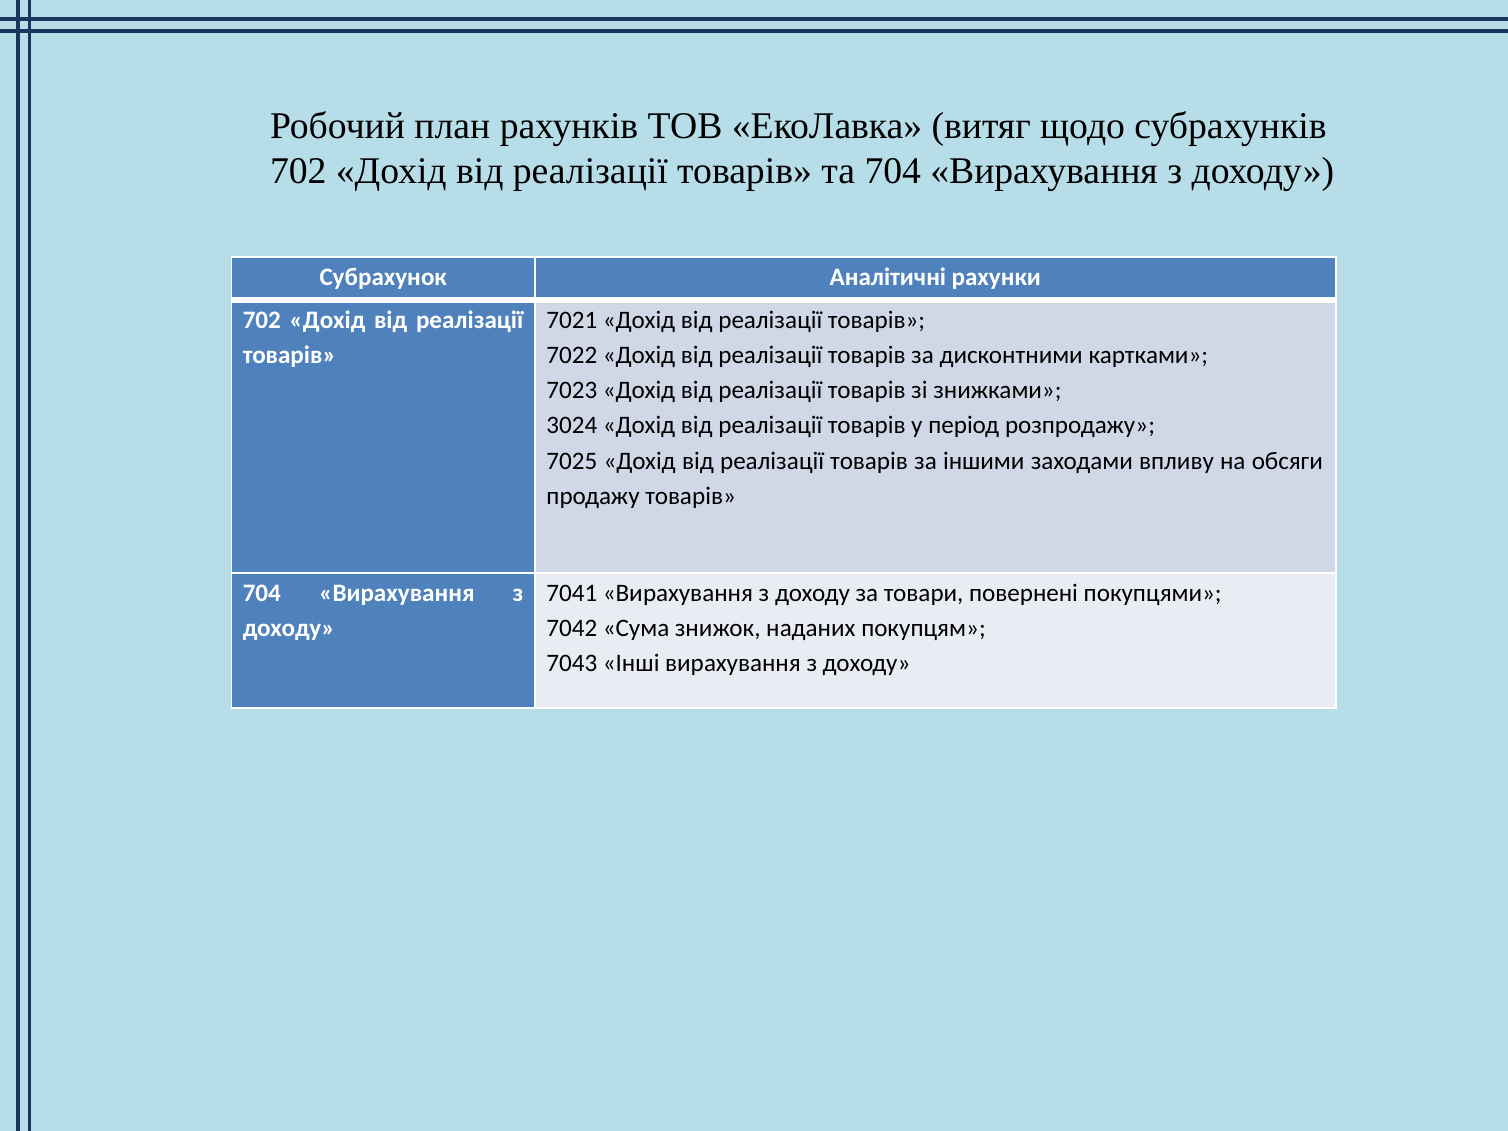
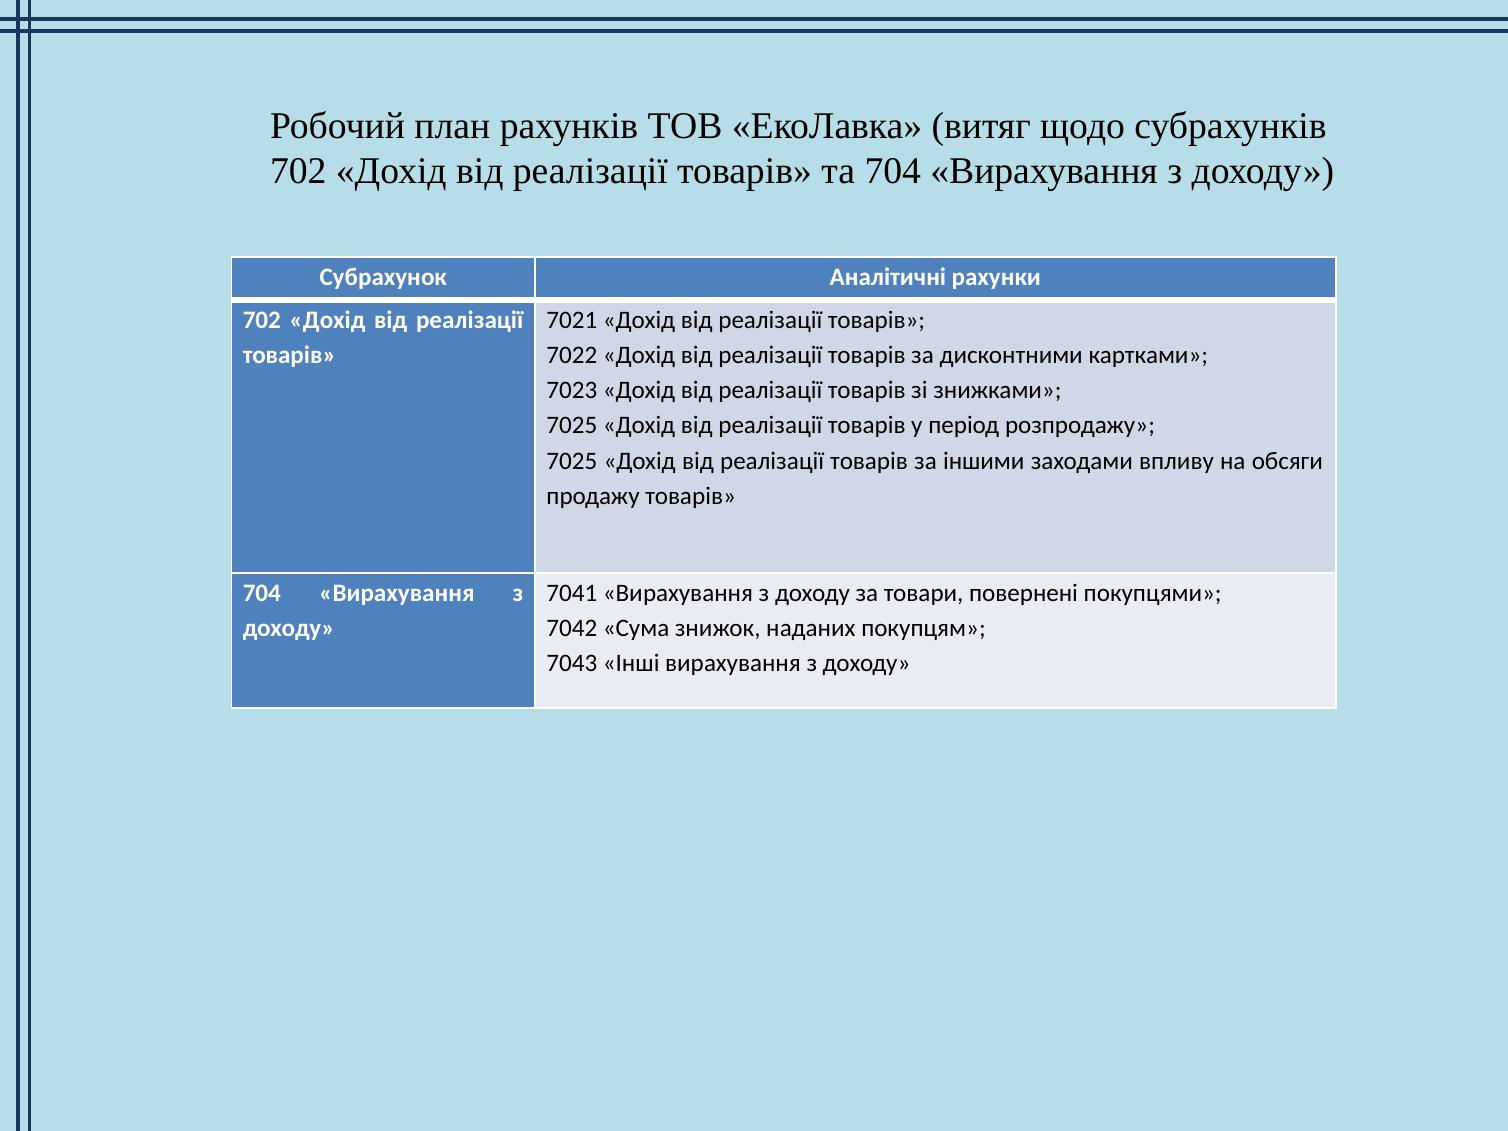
3024: 3024 -> 7025 (572, 426)
